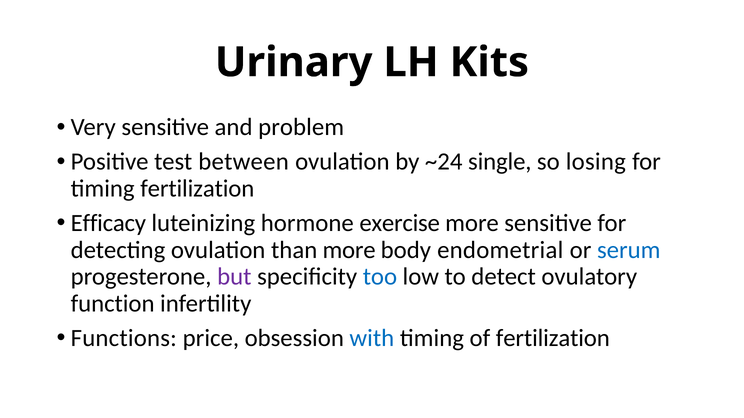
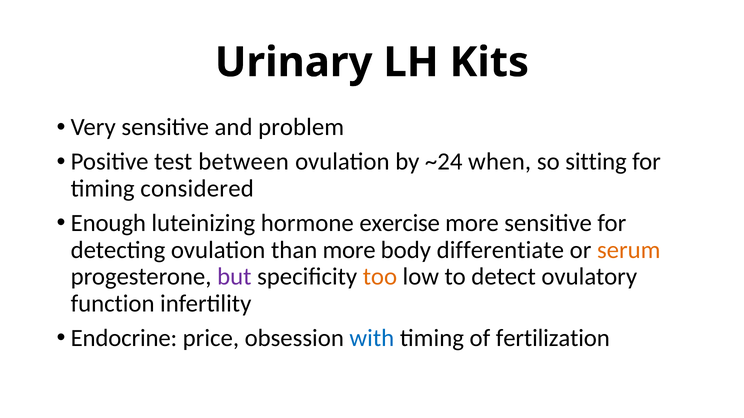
single: single -> when (500, 162)
losing: losing -> sitting (596, 162)
timing fertilization: fertilization -> considered (197, 189)
Efficacy: Efficacy -> Enough (108, 223)
endometrial: endometrial -> differentiate (500, 250)
serum colour: blue -> orange (629, 250)
too colour: blue -> orange (380, 277)
Functions: Functions -> Endocrine (124, 338)
